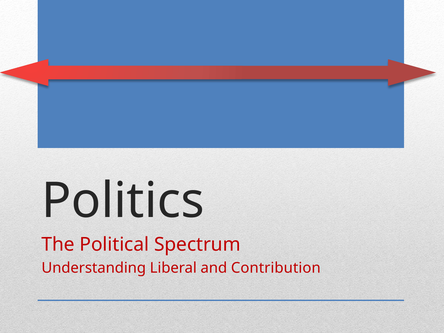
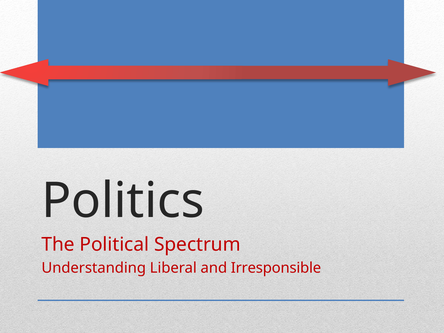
Contribution: Contribution -> Irresponsible (276, 268)
